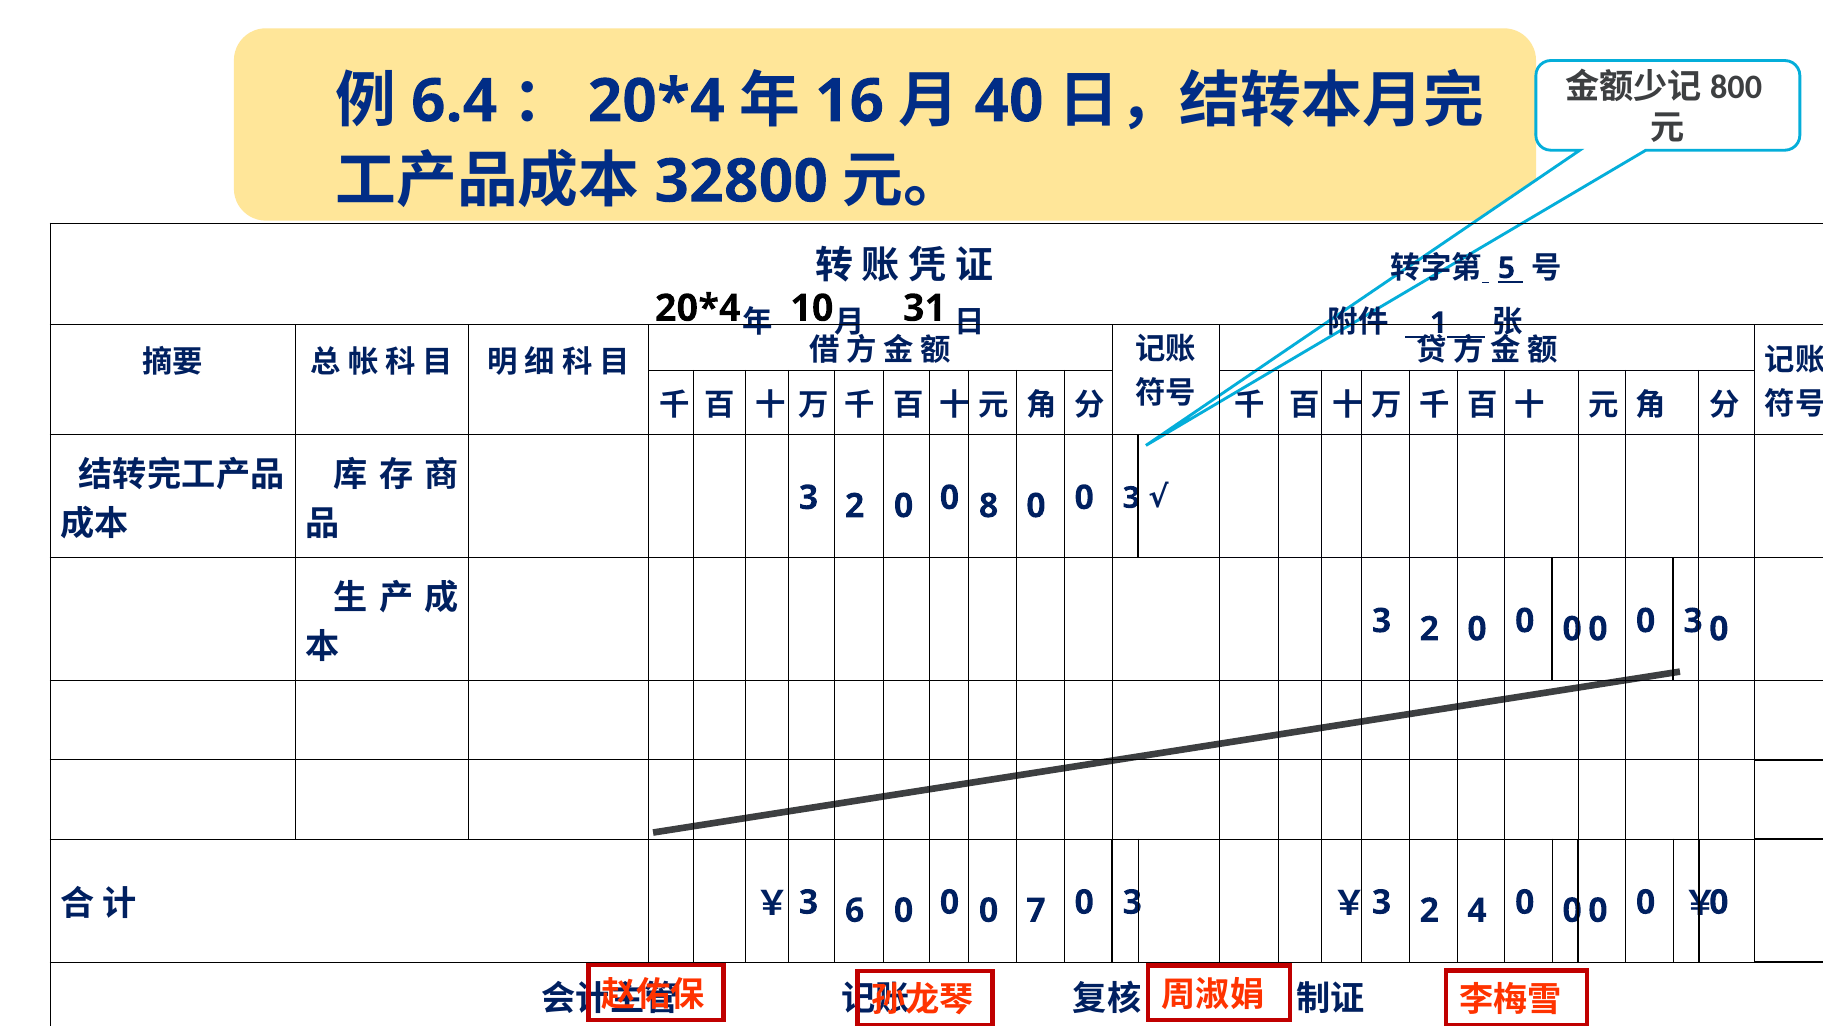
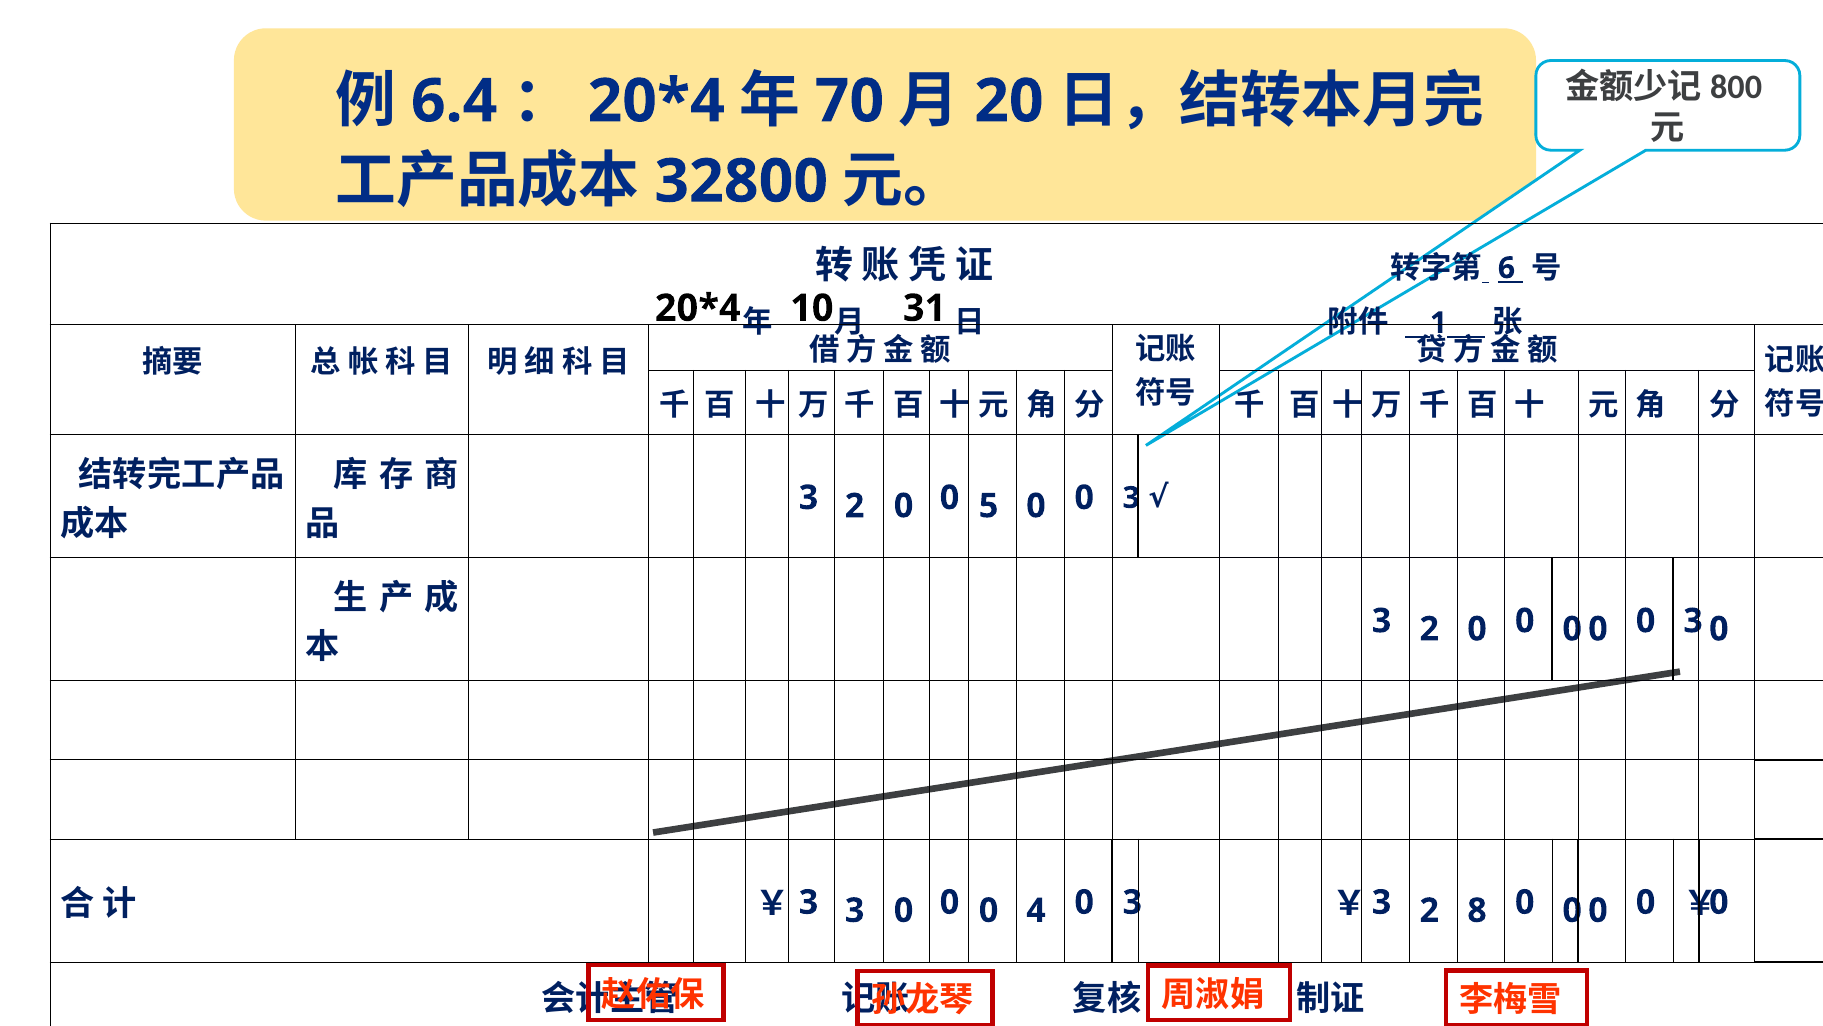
16: 16 -> 70 (849, 101)
40: 40 -> 20 (1009, 101)
5: 5 -> 6 (1507, 268)
8: 8 -> 5 (989, 506)
3 6: 6 -> 3 (855, 910)
7: 7 -> 4 (1036, 910)
4: 4 -> 8 (1477, 910)
